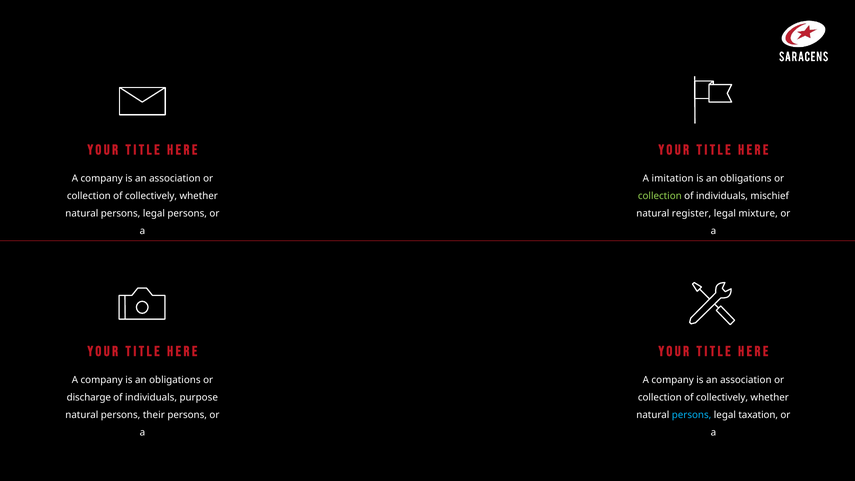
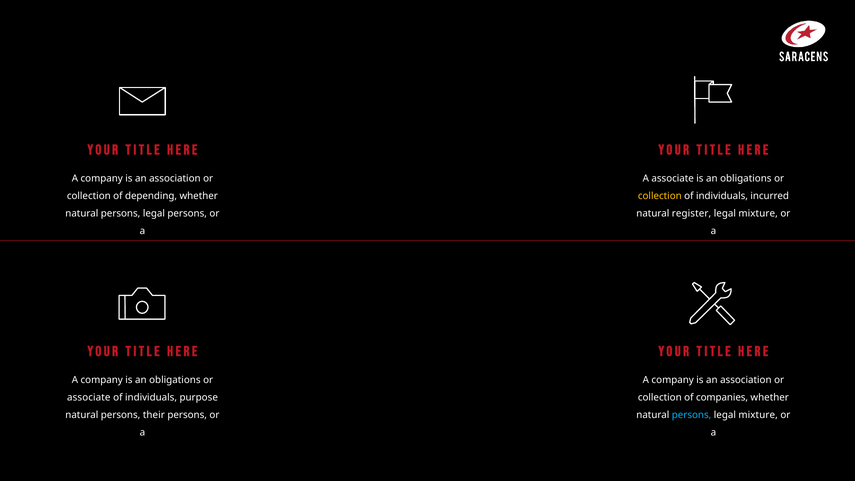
A imitation: imitation -> associate (673, 178)
collectively: collectively -> depending (151, 196)
collection colour: light green -> yellow (660, 196)
mischief: mischief -> incurred (770, 196)
discharge: discharge -> associate (89, 398)
collectively: collectively -> companies (722, 398)
taxation: taxation -> mixture (758, 415)
